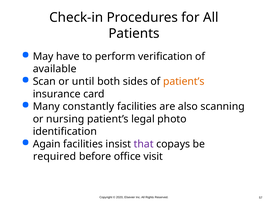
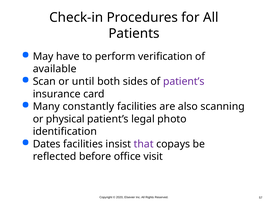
patient’s colour: orange -> purple (184, 81)
nursing: nursing -> physical (65, 119)
Again: Again -> Dates (47, 144)
required: required -> reflected (55, 157)
